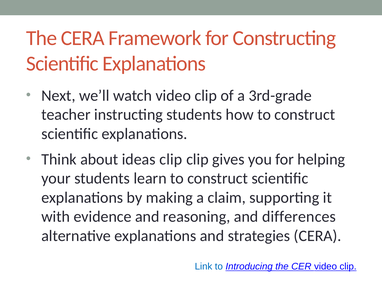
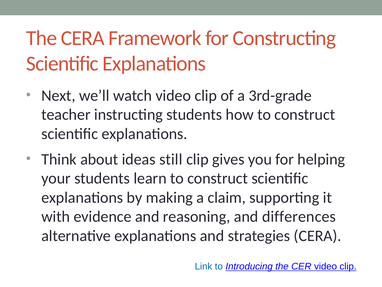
ideas clip: clip -> still (171, 159)
